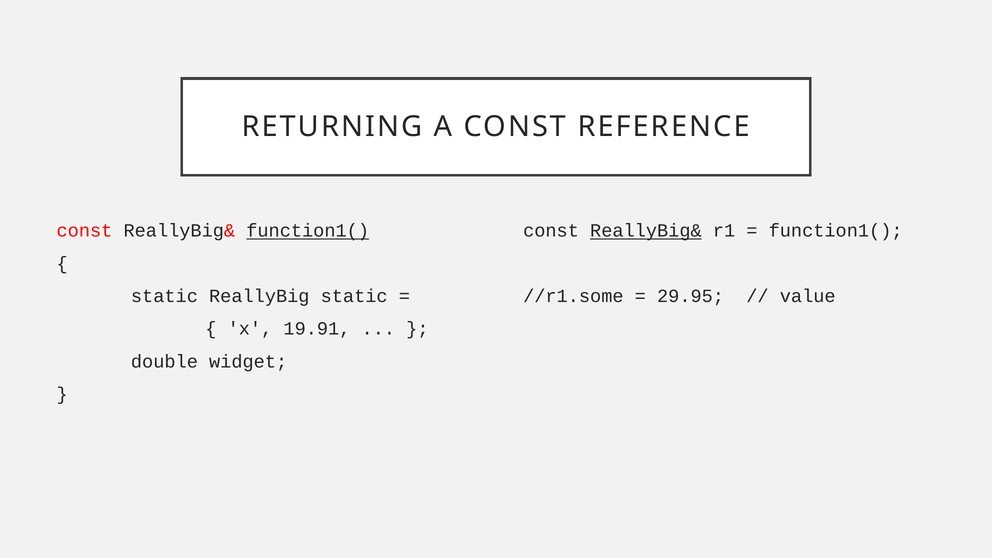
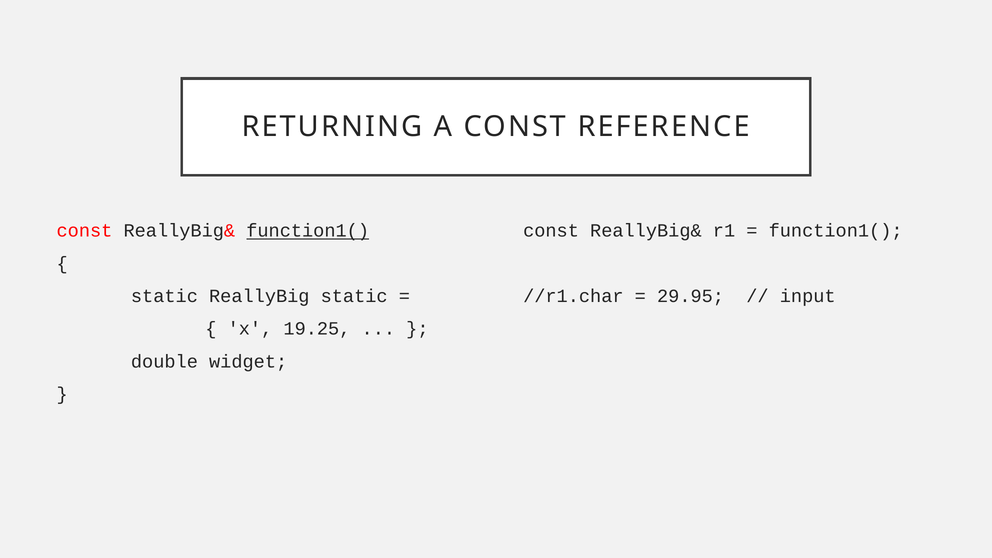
ReallyBig& underline: present -> none (646, 231)
//r1.some: //r1.some -> //r1.char (573, 296)
value: value -> input (808, 296)
19.91: 19.91 -> 19.25 (317, 329)
